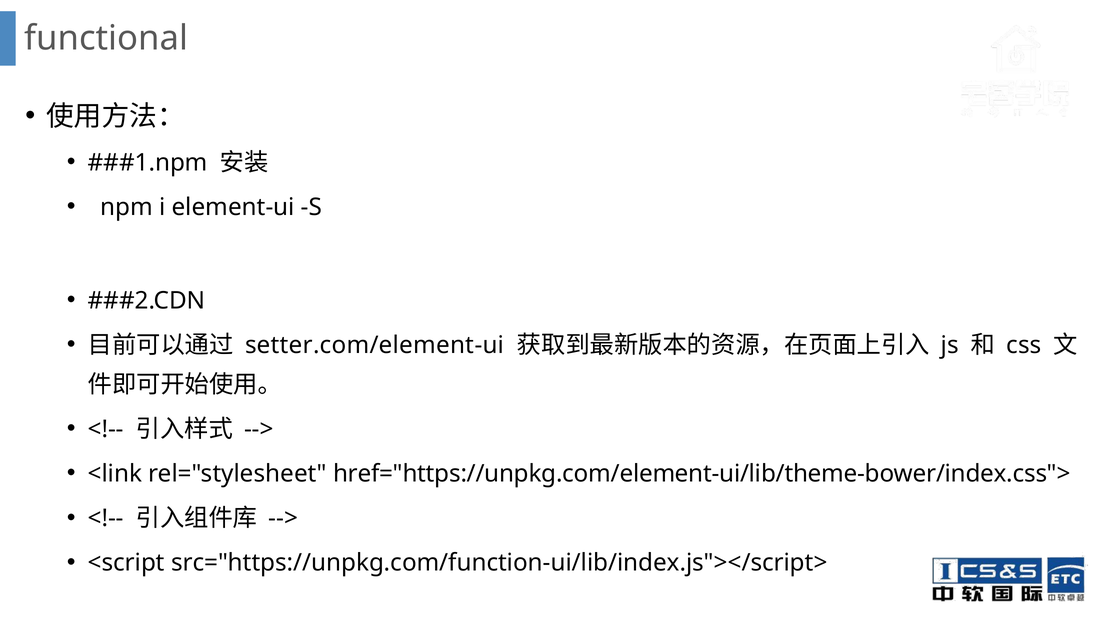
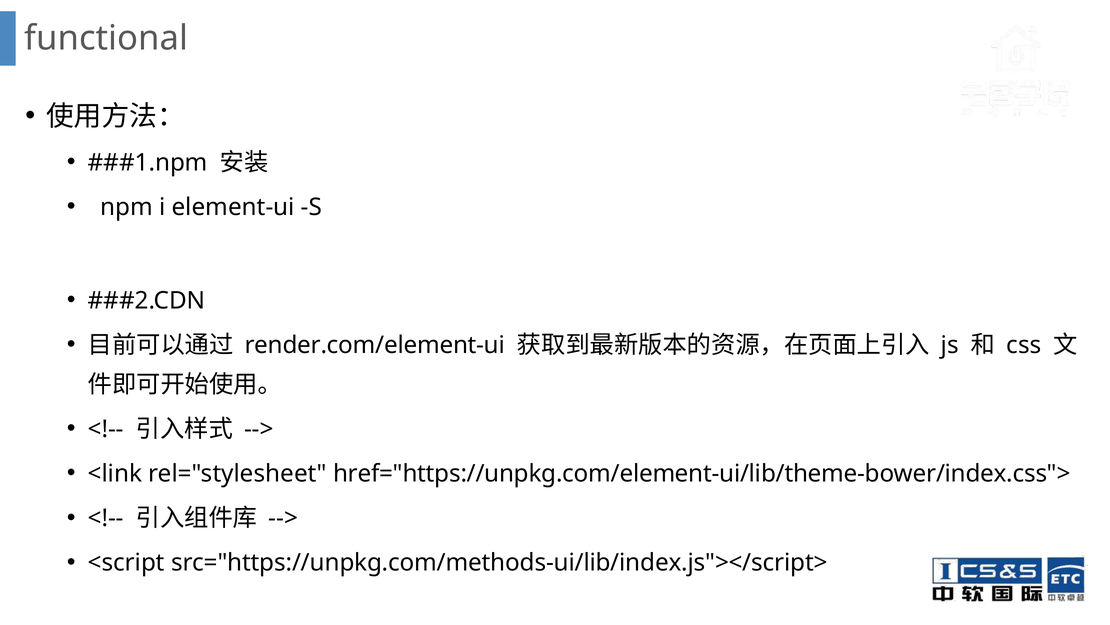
setter.com/element-ui: setter.com/element-ui -> render.com/element-ui (375, 345)
src="https://unpkg.com/function-ui/lib/index.js"></script>: src="https://unpkg.com/function-ui/lib/index.js"></script> -> src="https://unpkg.com/methods-ui/lib/index.js"></script> (499, 562)
